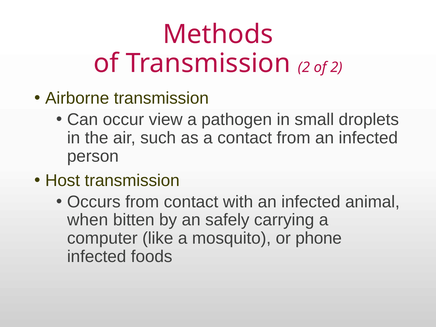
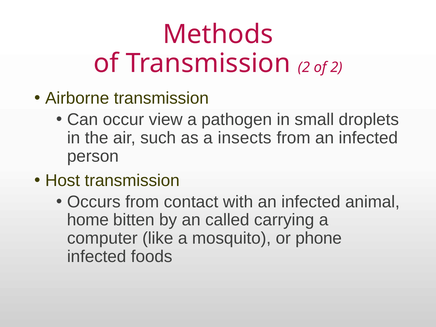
a contact: contact -> insects (245, 138)
when: when -> home (88, 220)
safely: safely -> called (227, 220)
